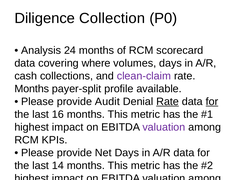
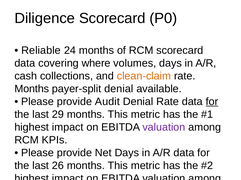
Diligence Collection: Collection -> Scorecard (112, 18)
Analysis: Analysis -> Reliable (41, 51)
clean-claim colour: purple -> orange (144, 76)
payer-split profile: profile -> denial (119, 89)
Rate underline: present -> none (168, 102)
16: 16 -> 29 (58, 115)
14: 14 -> 26 (58, 166)
